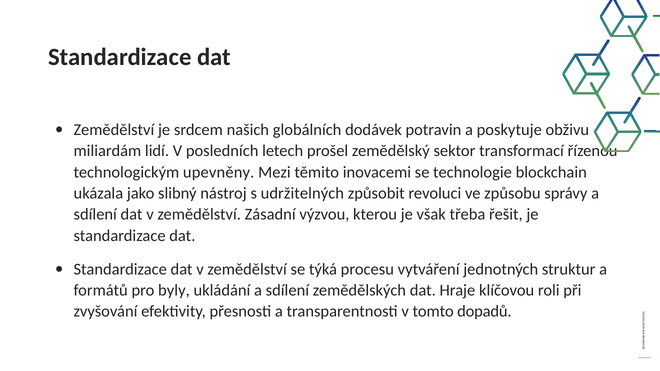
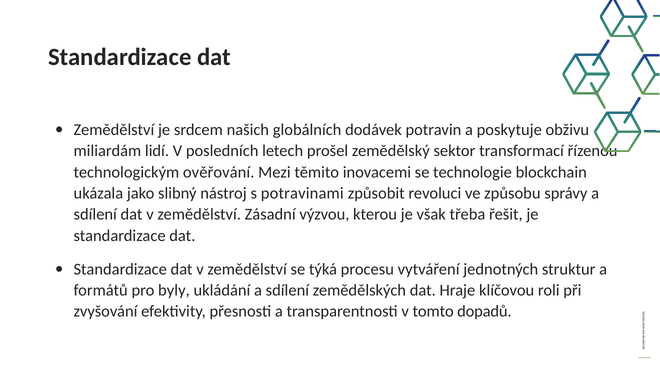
upevněny: upevněny -> ověřování (219, 172)
udržitelných: udržitelných -> potravinami (302, 193)
